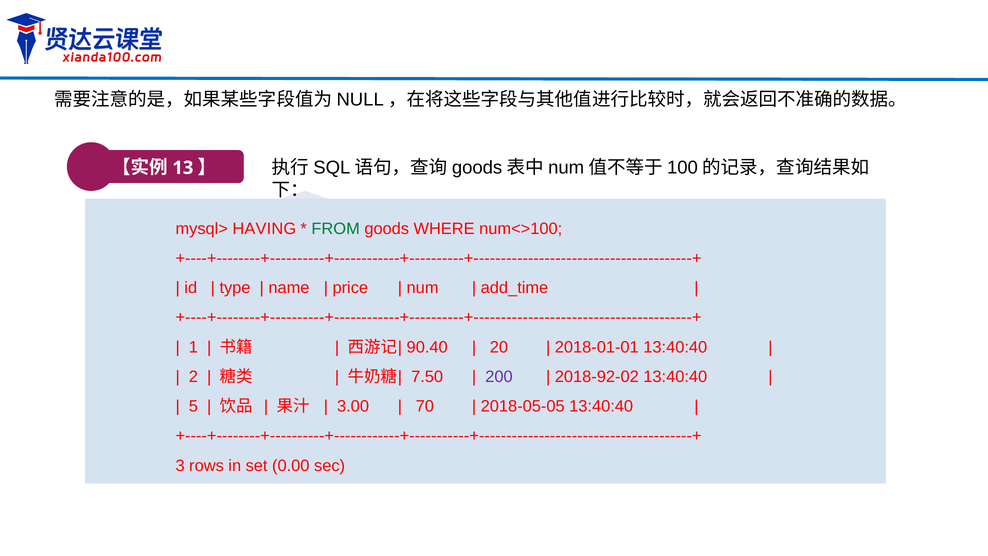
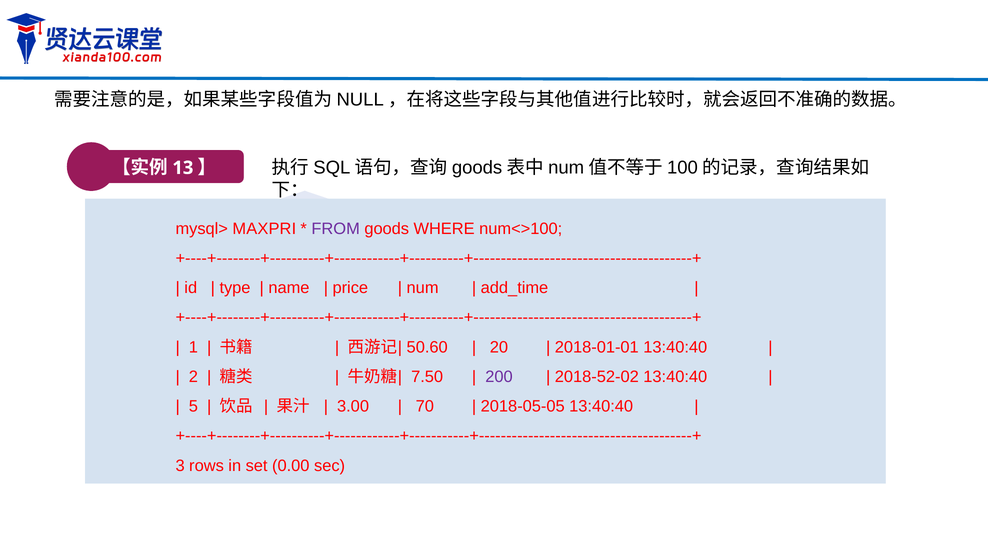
HAVING: HAVING -> MAXPRI (264, 229)
FROM colour: green -> purple (336, 229)
90.40: 90.40 -> 50.60 (427, 347)
2018-92-02: 2018-92-02 -> 2018-52-02 (597, 377)
